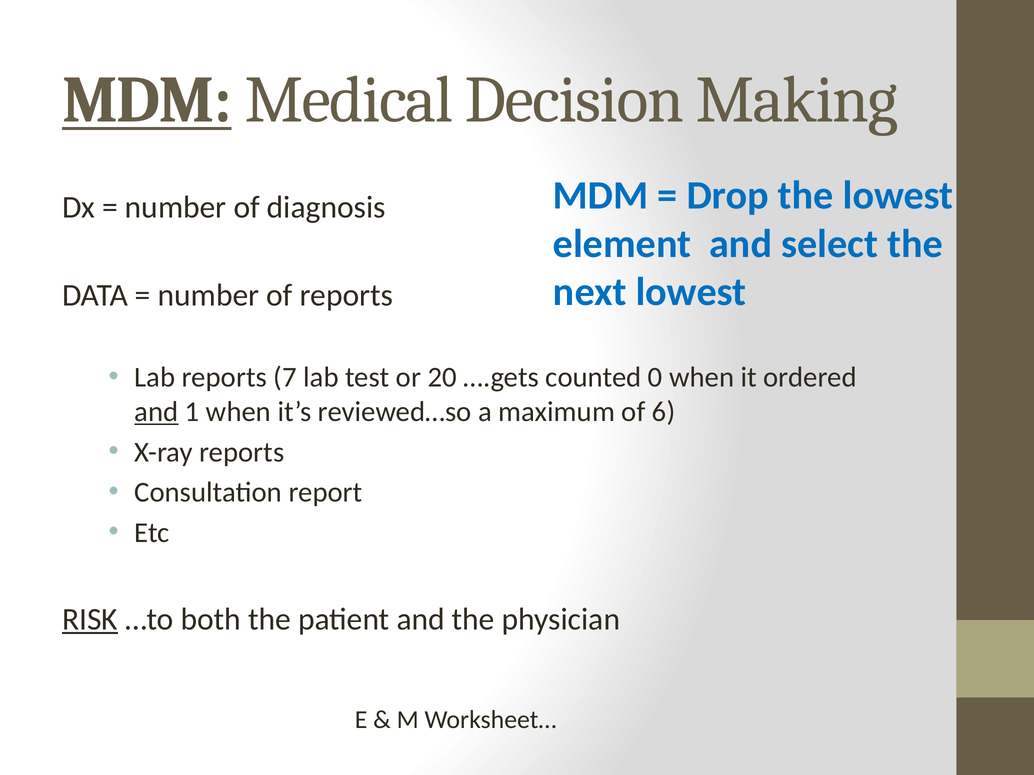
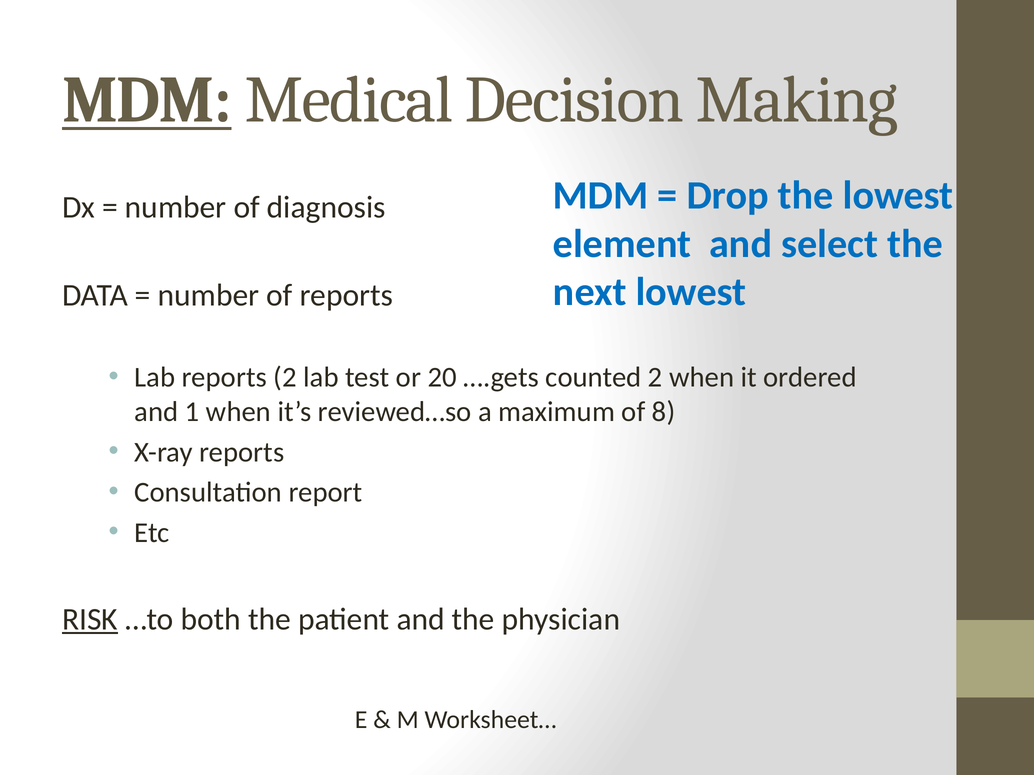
reports 7: 7 -> 2 (285, 378)
counted 0: 0 -> 2 (655, 378)
and underline: present -> none (156, 412)
6: 6 -> 8 (664, 412)
